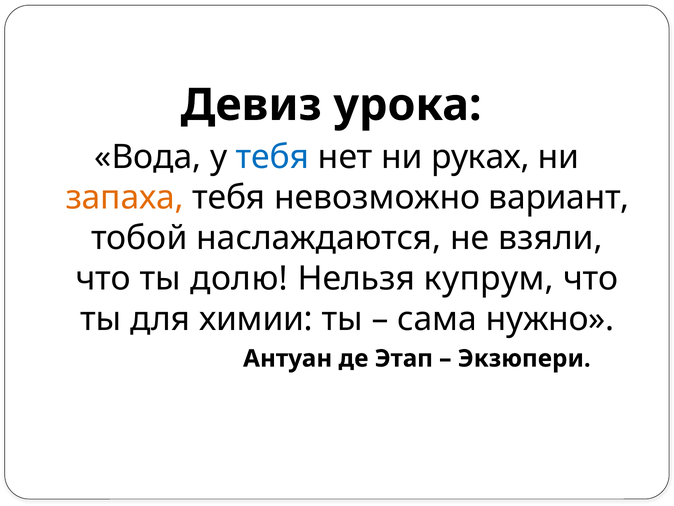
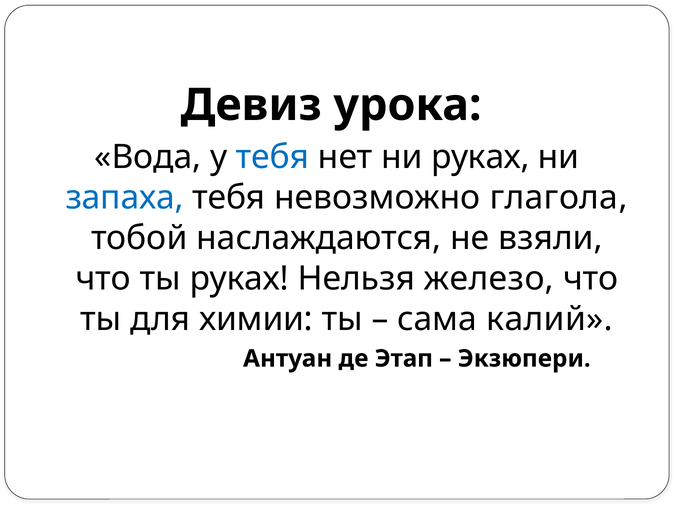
запаха colour: orange -> blue (125, 197)
вариант: вариант -> глагола (559, 197)
ты долю: долю -> руках (239, 278)
купрум: купрум -> железо (489, 278)
нужно: нужно -> калий (550, 319)
